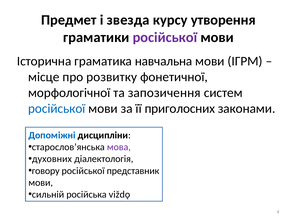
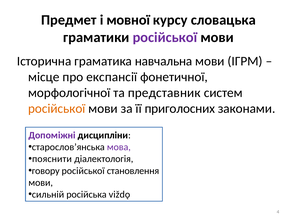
звезда: звезда -> мовної (128, 20)
утворення: утворення -> словацька (223, 20)
розвитку: розвитку -> експансії (112, 77)
запозичення: запозичення -> представник (164, 93)
російської colour: blue -> orange (57, 109)
Допоміжні colour: blue -> purple (52, 136)
духовних: духовних -> пояснити (52, 159)
представник: представник -> становлення (133, 171)
